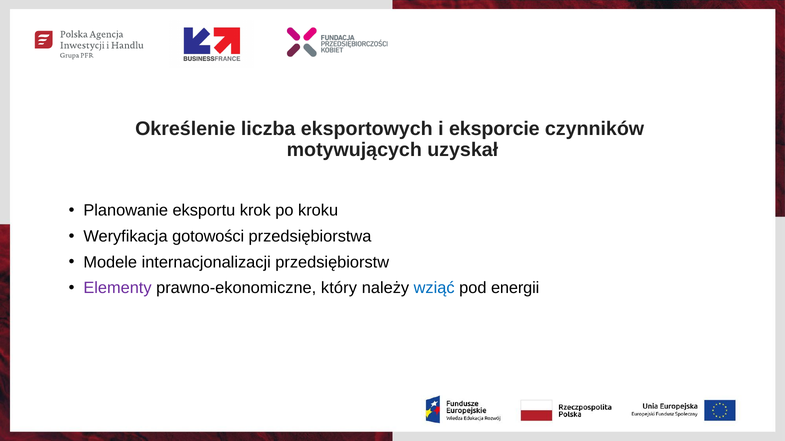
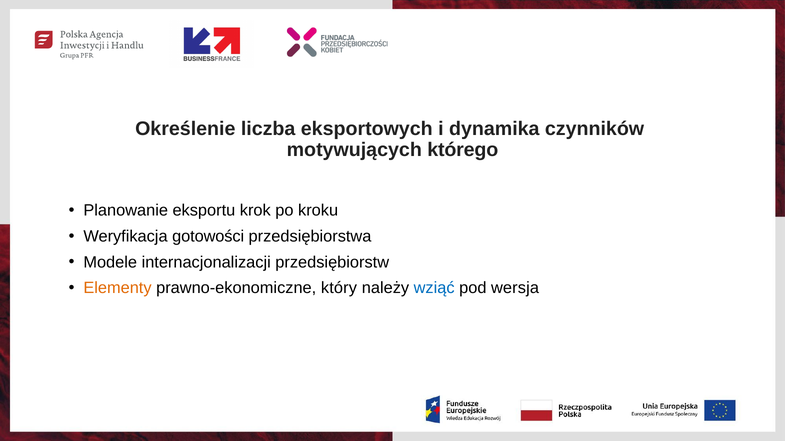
eksporcie: eksporcie -> dynamika (494, 129)
uzyskał: uzyskał -> którego (463, 150)
Elementy colour: purple -> orange (117, 288)
energii: energii -> wersja (515, 288)
